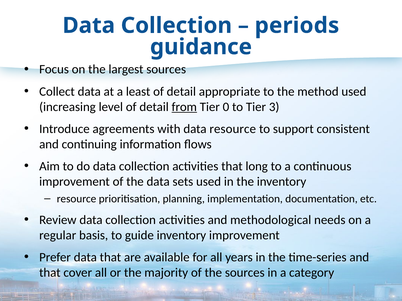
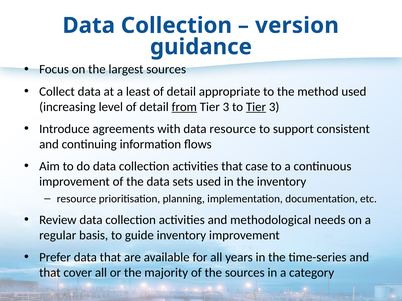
periods: periods -> version (297, 26)
0: 0 -> 3 (226, 107)
Tier underline: none -> present (256, 107)
long: long -> case (257, 167)
